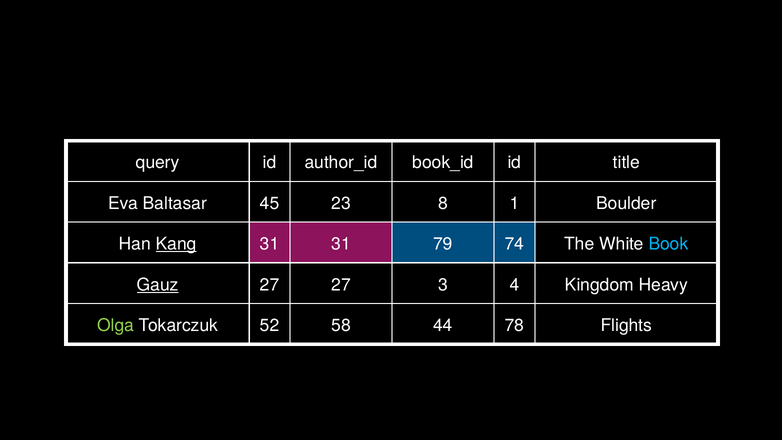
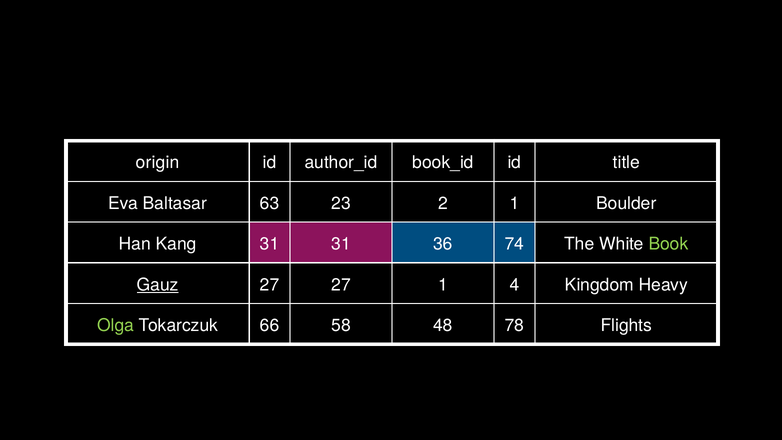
query: query -> origin (158, 163)
45: 45 -> 63 (270, 203)
8: 8 -> 2 (443, 203)
Kang underline: present -> none (176, 244)
79: 79 -> 36 (443, 244)
Book colour: light blue -> light green (669, 244)
27 3: 3 -> 1 (443, 285)
52: 52 -> 66 (270, 326)
44: 44 -> 48 (443, 326)
